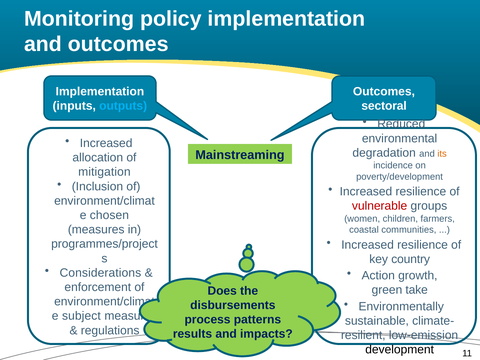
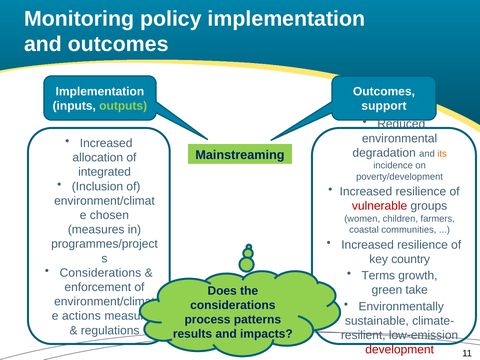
sectoral: sectoral -> support (384, 106)
outputs colour: light blue -> light green (123, 106)
mitigation: mitigation -> integrated (105, 172)
Action: Action -> Terms (378, 276)
disbursements: disbursements -> considerations (233, 305)
subject: subject -> actions (81, 316)
development colour: black -> red (400, 350)
